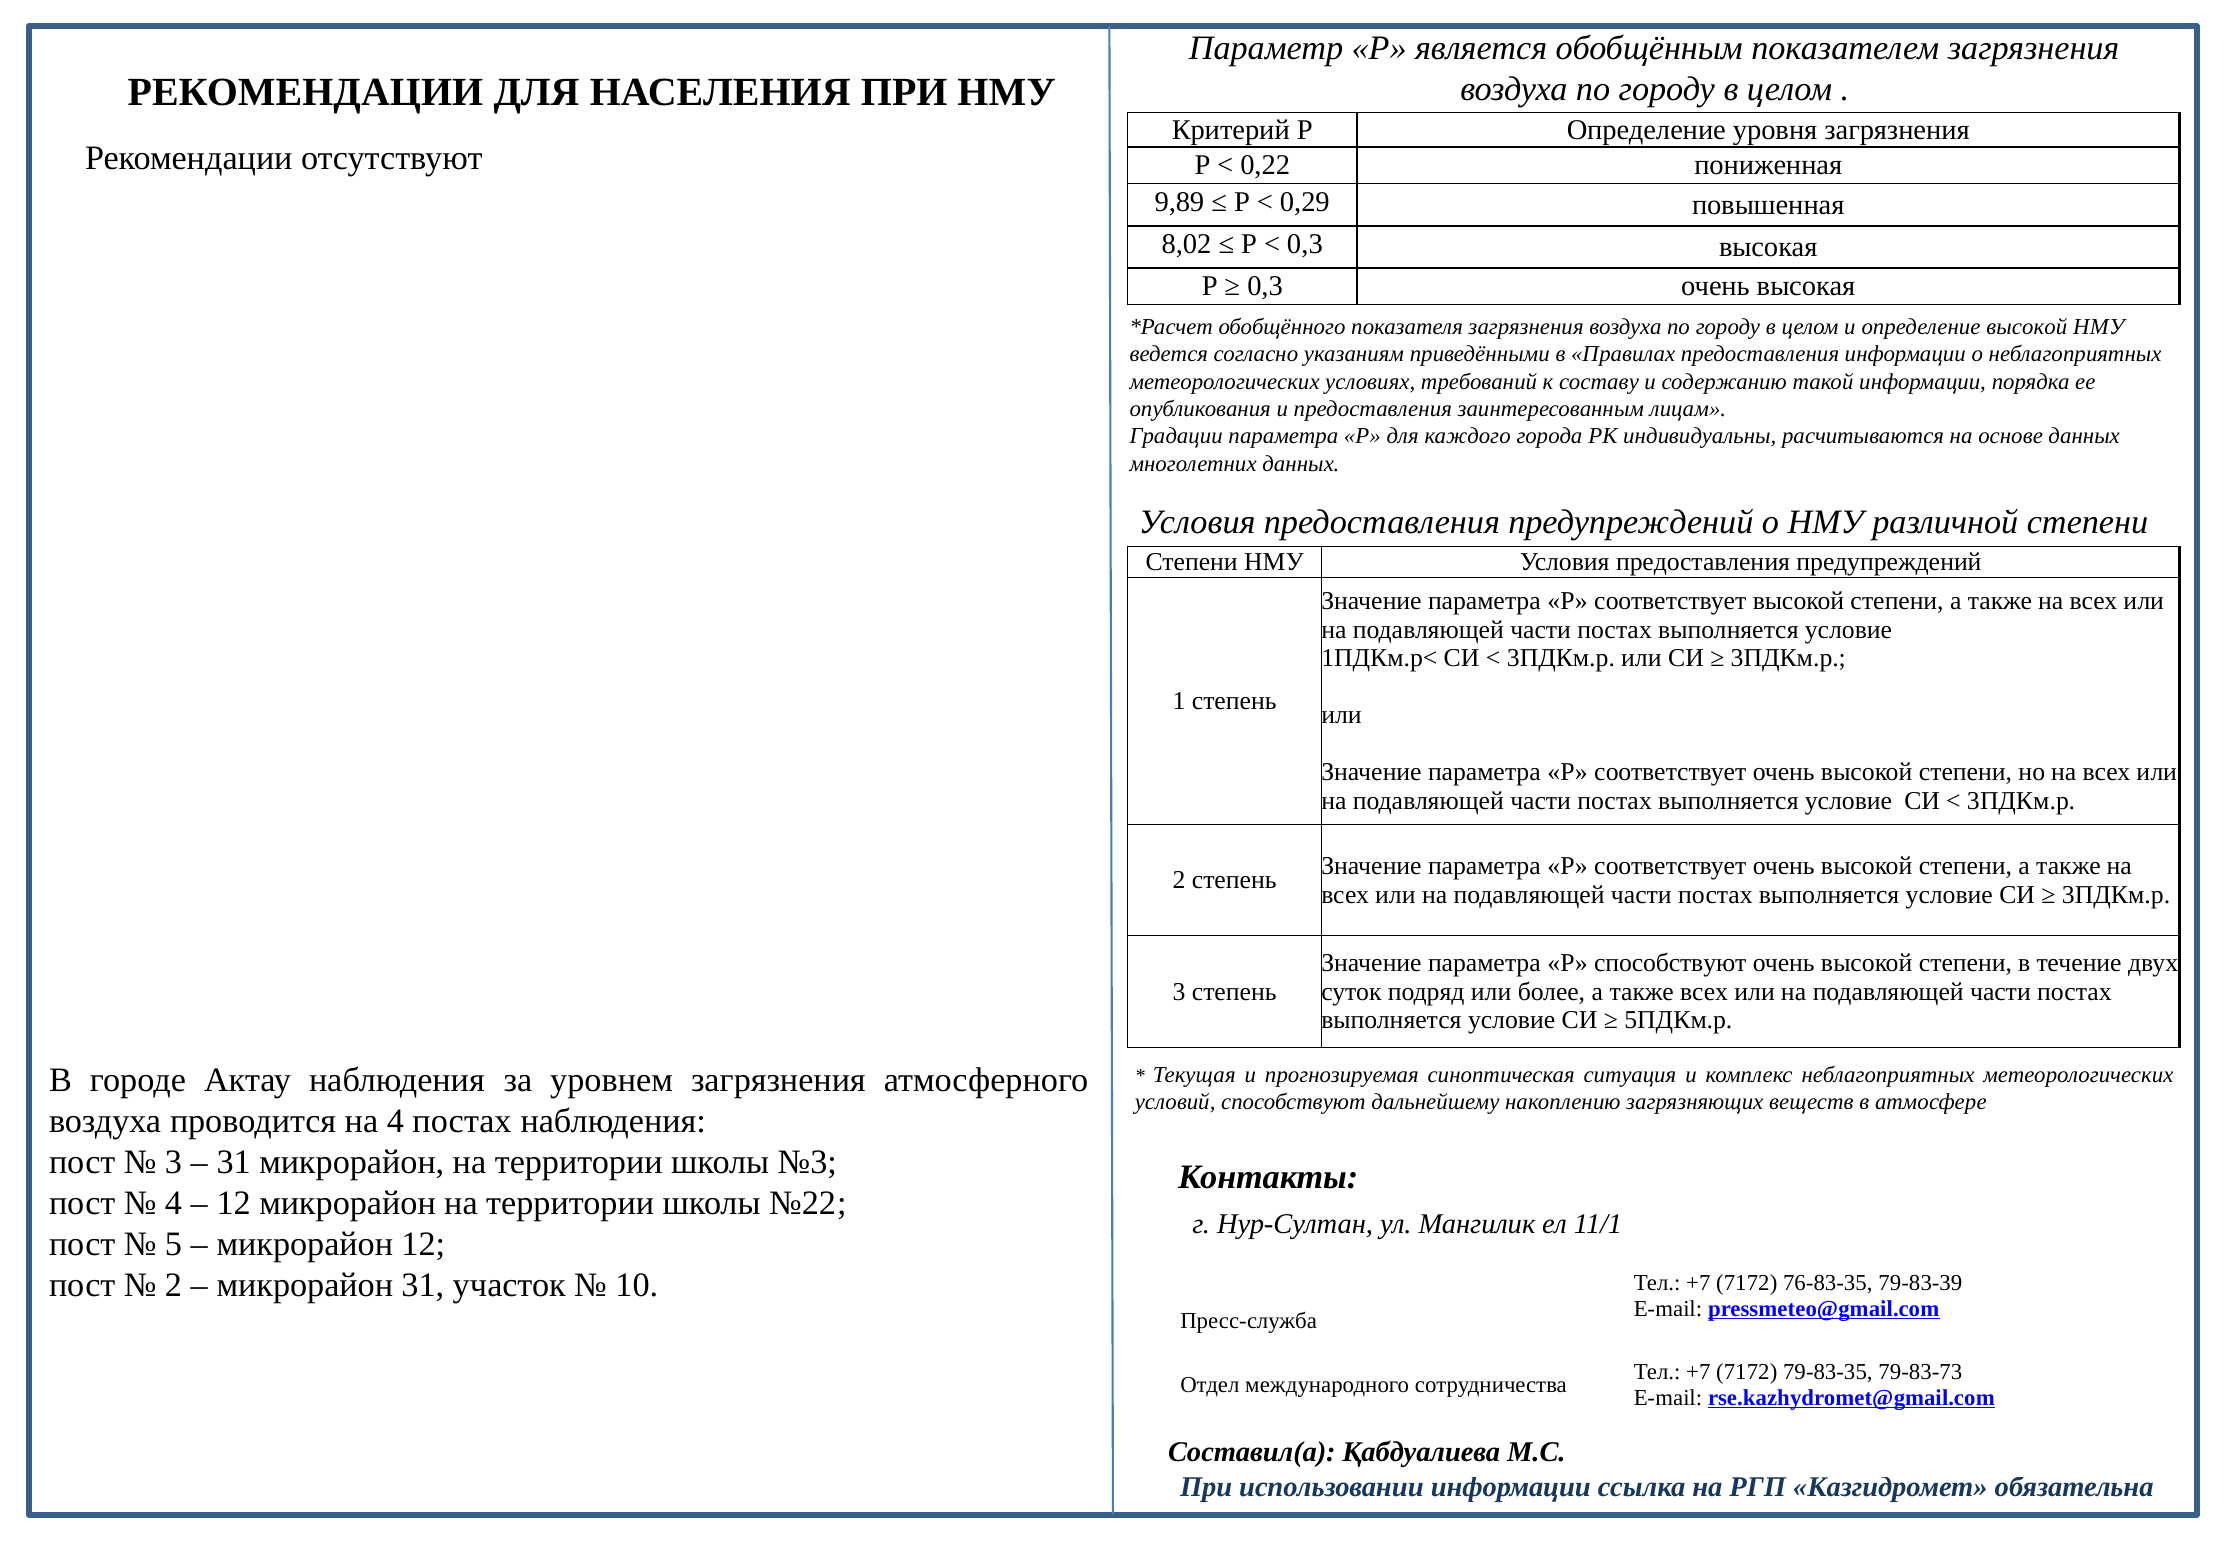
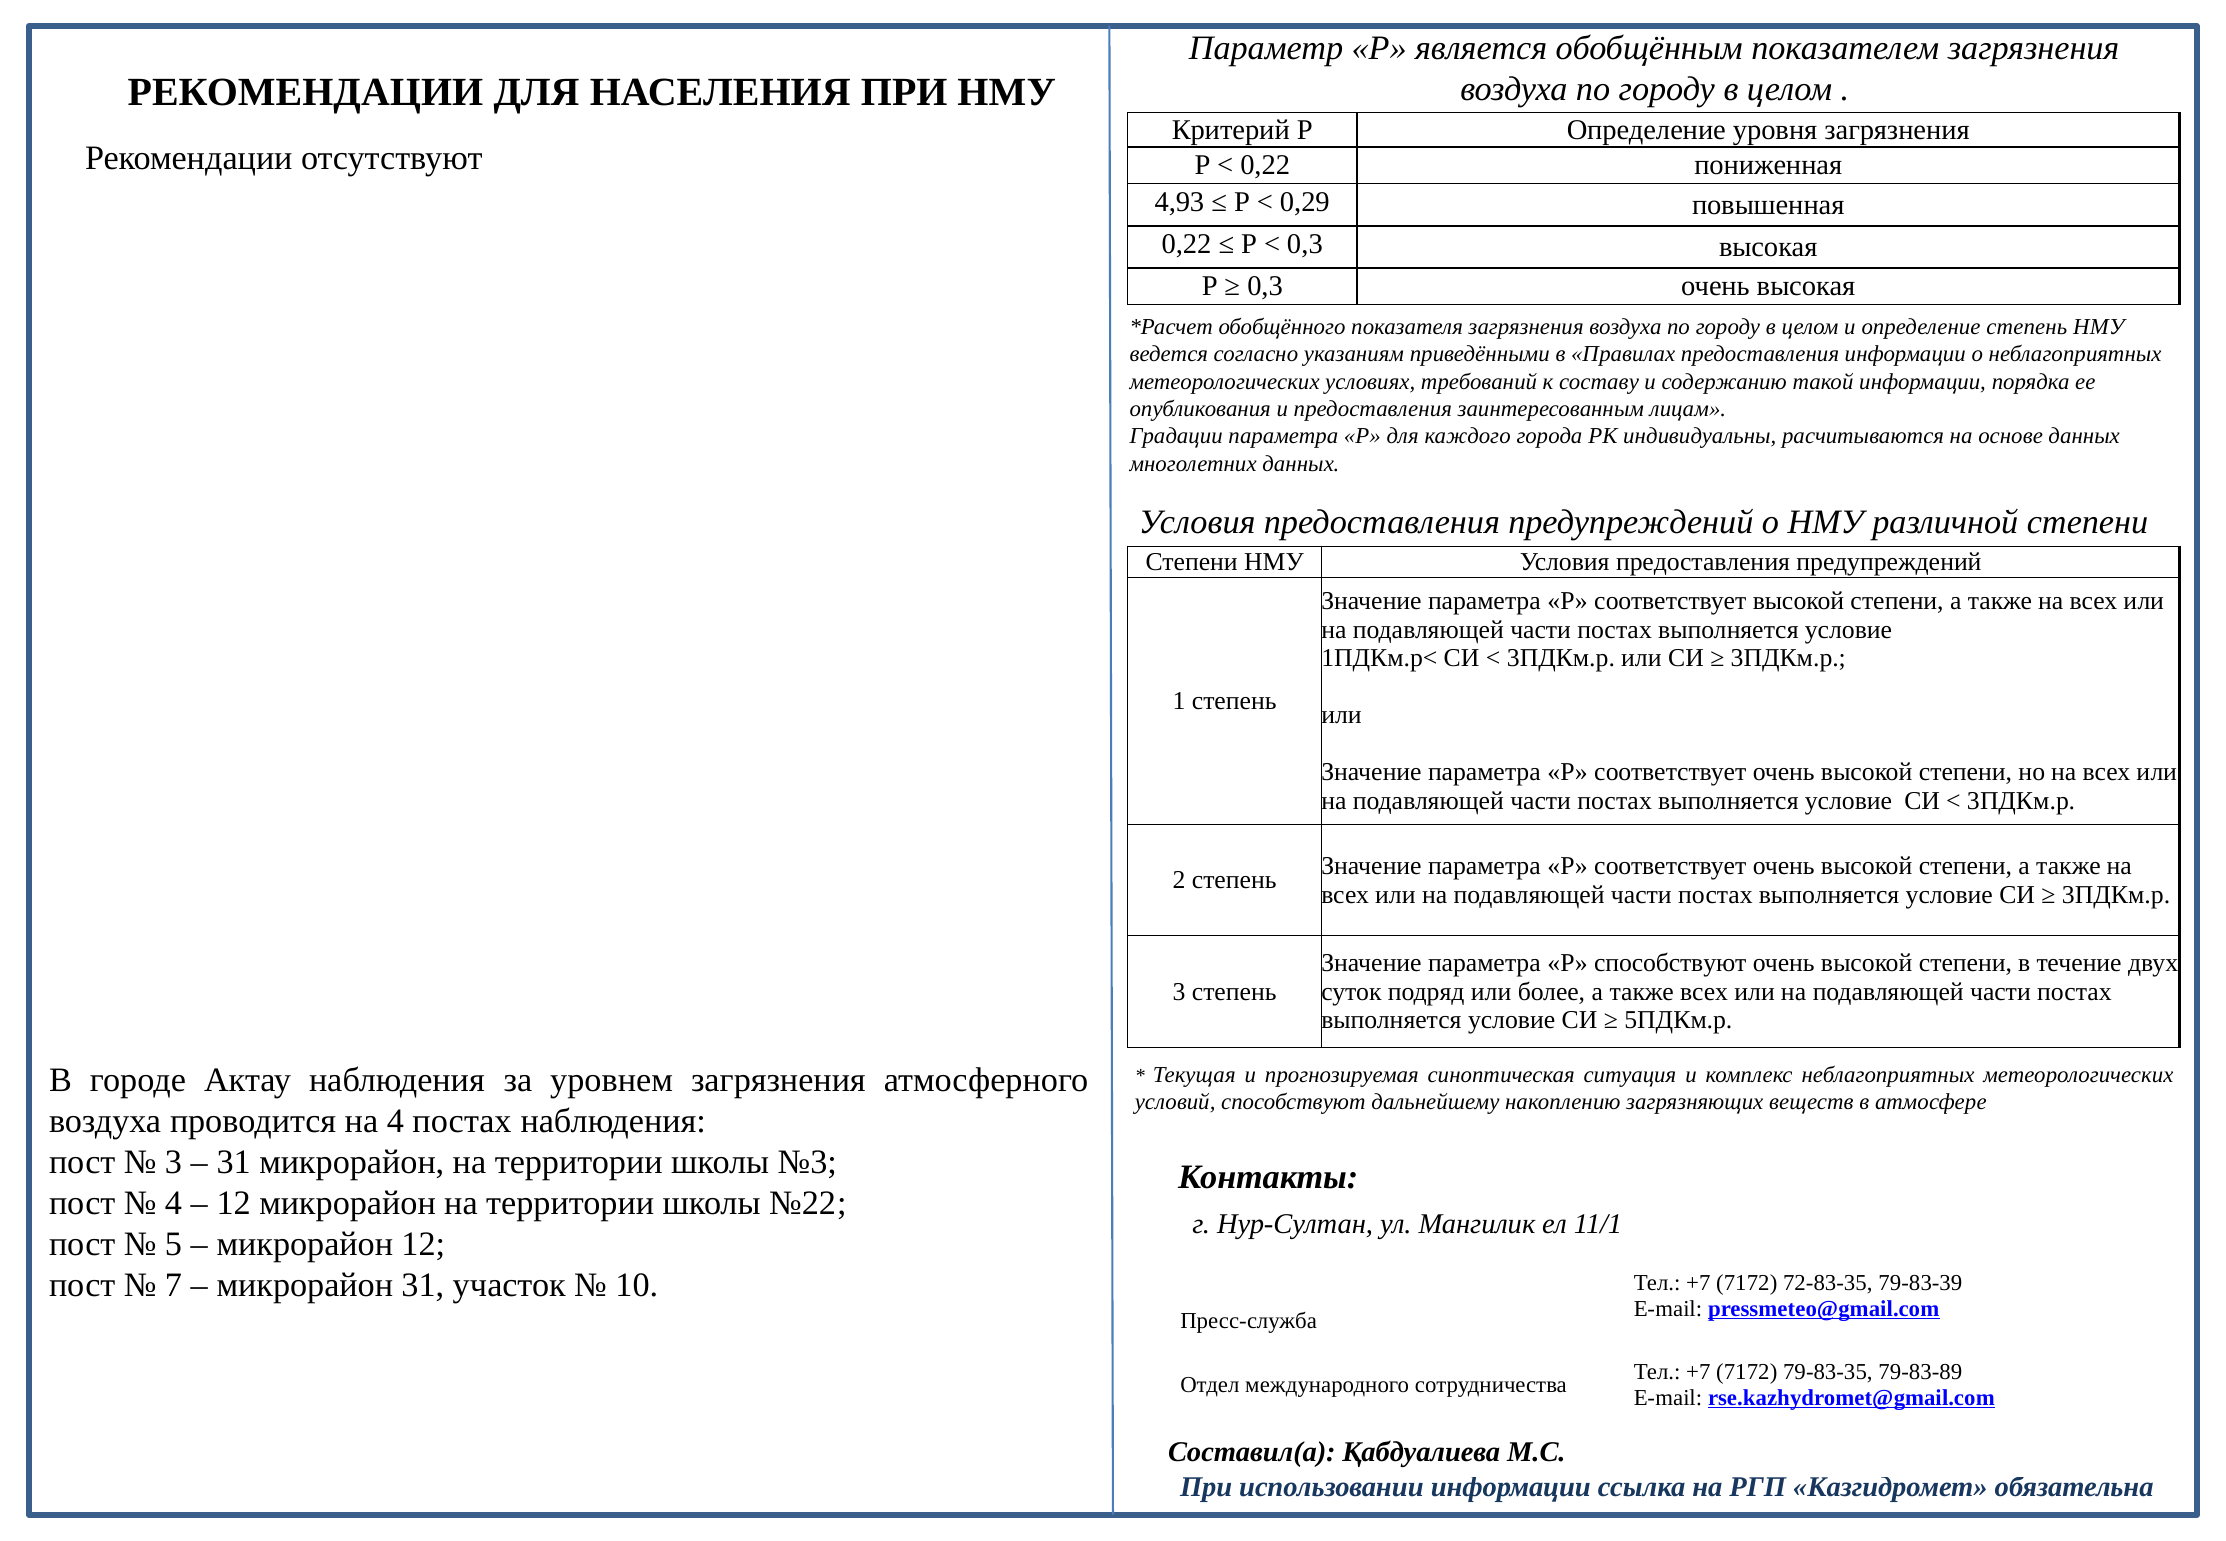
9,89: 9,89 -> 4,93 (1179, 202)
8,02: 8,02 -> 0,22 (1187, 244)
определение высокой: высокой -> степень (2027, 327)
2: 2 -> 7 (174, 1285)
76-83-35: 76-83-35 -> 72-83-35 (1828, 1283)
79-83-73: 79-83-73 -> 79-83-89 (1920, 1372)
